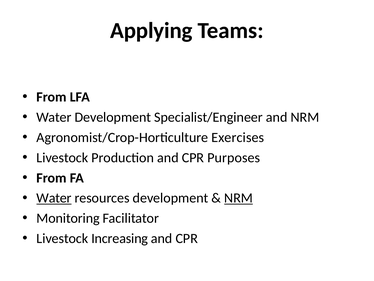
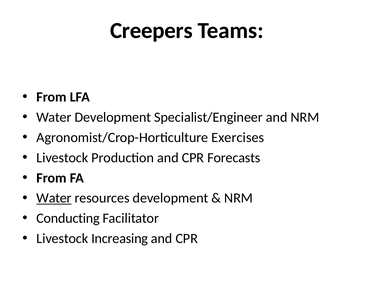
Applying: Applying -> Creepers (151, 31)
Purposes: Purposes -> Forecasts (234, 157)
NRM underline: present -> none (239, 198)
Monitoring: Monitoring -> Conducting (68, 218)
